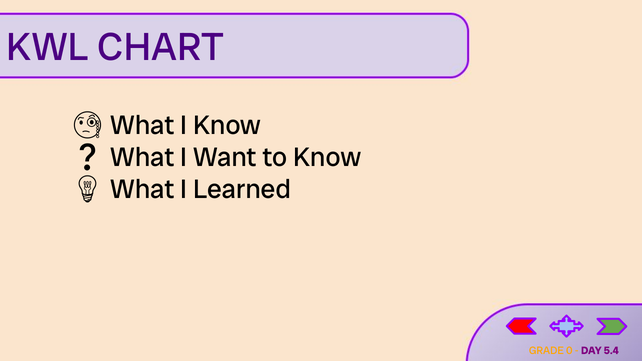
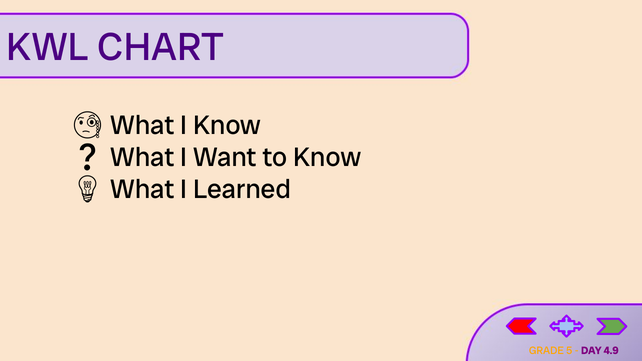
0: 0 -> 5 (569, 351)
5.4: 5.4 -> 4.9 (611, 351)
